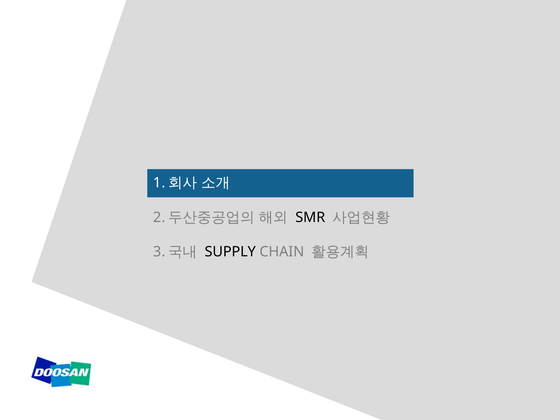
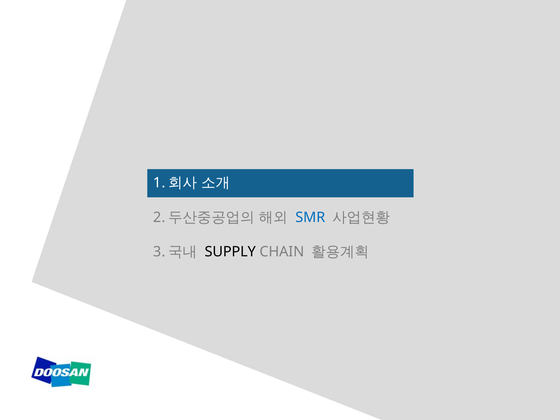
SMR colour: black -> blue (310, 217)
